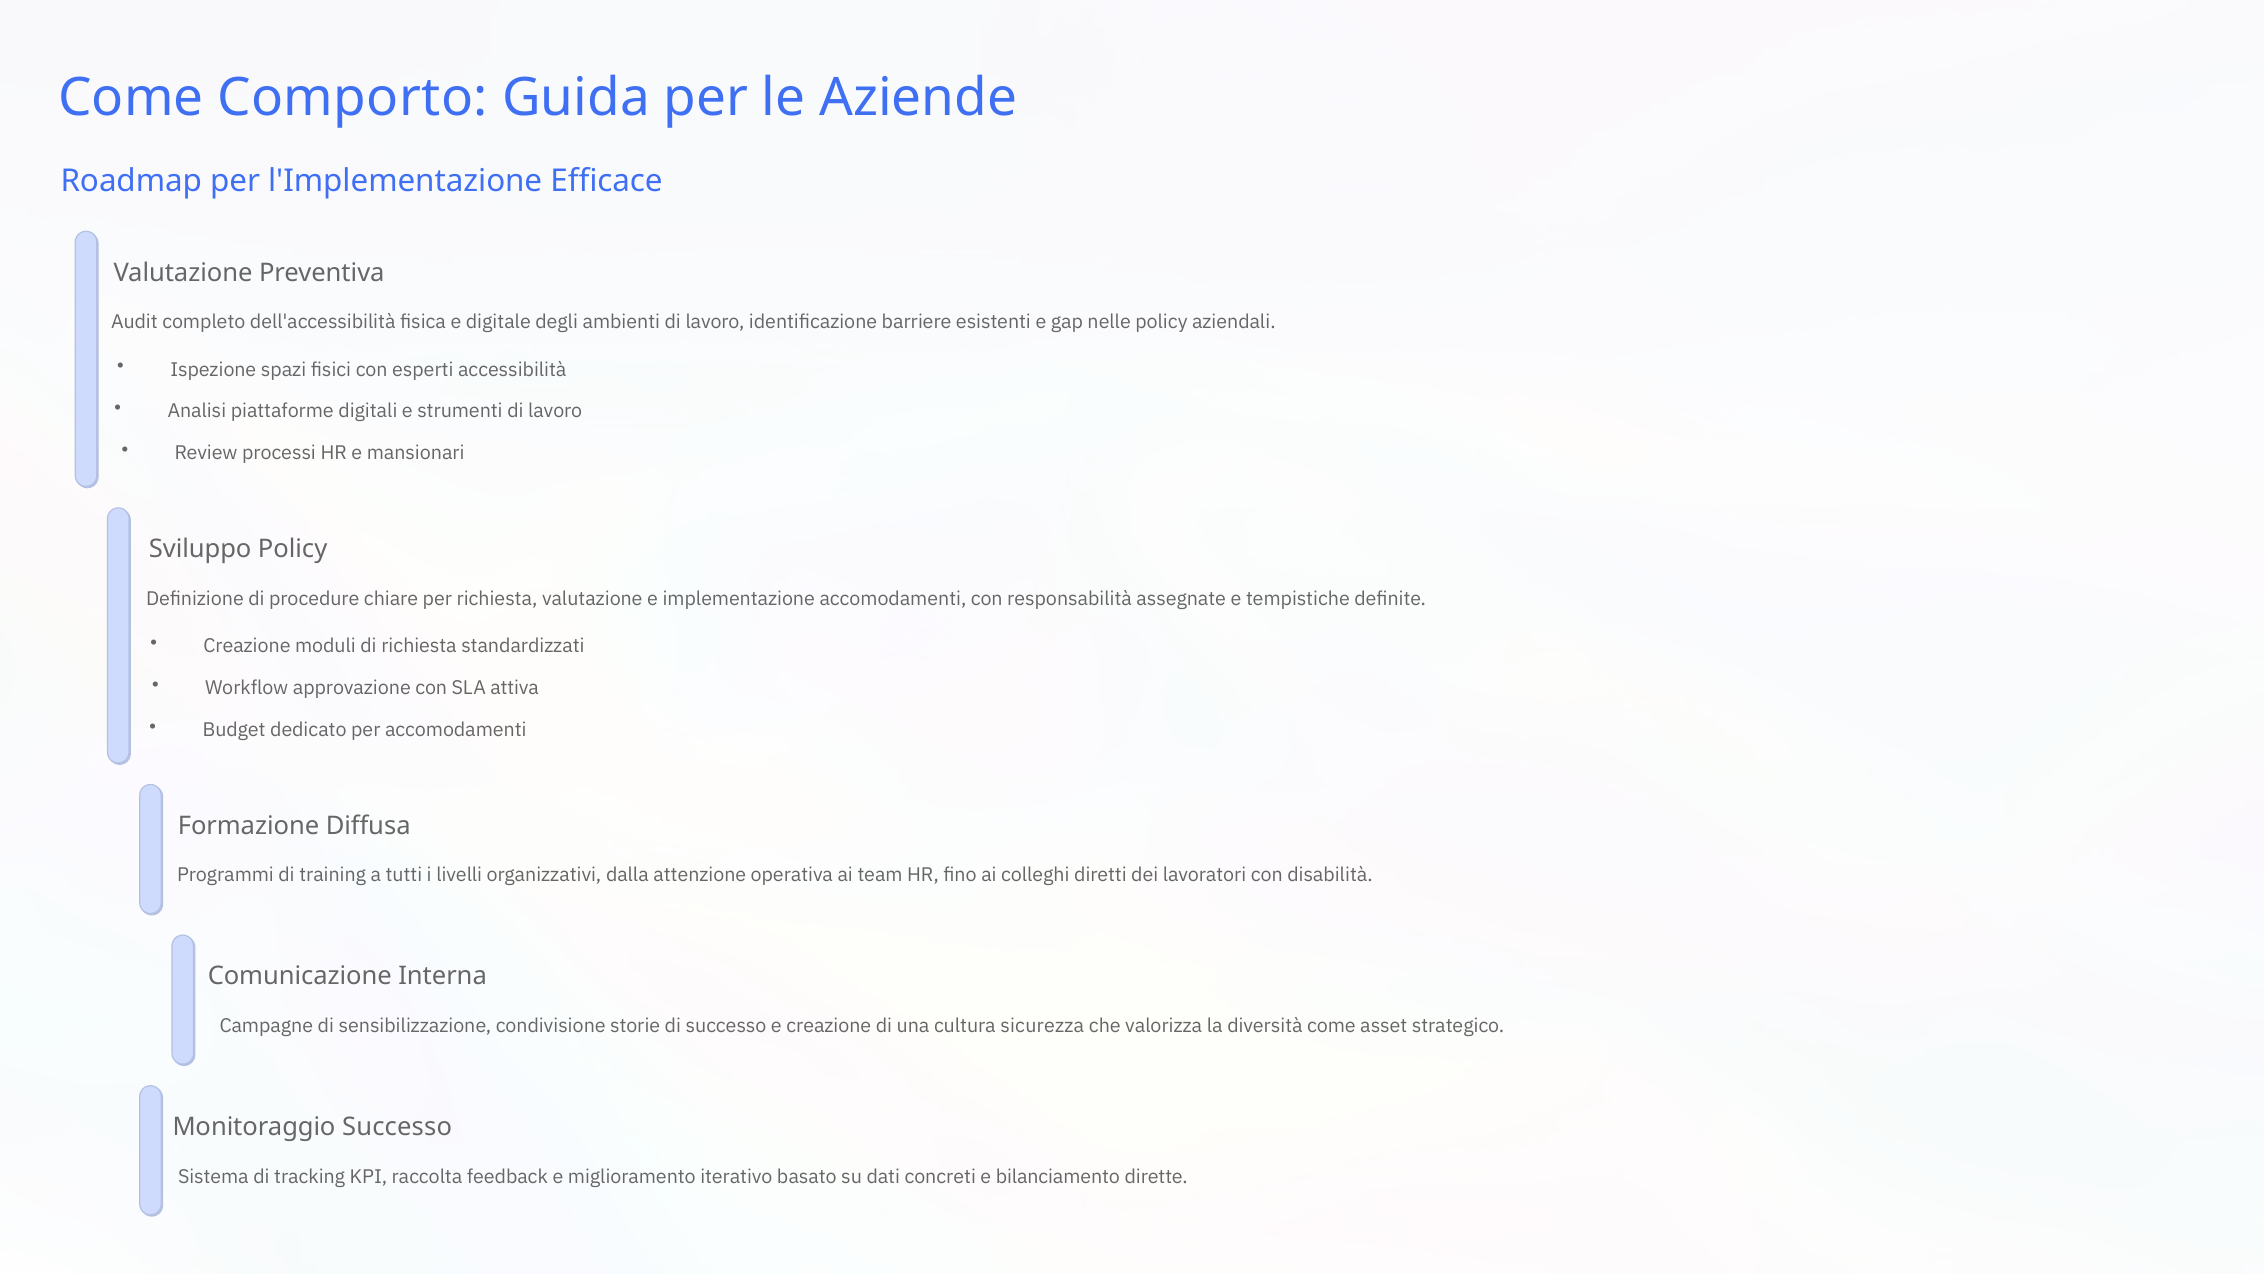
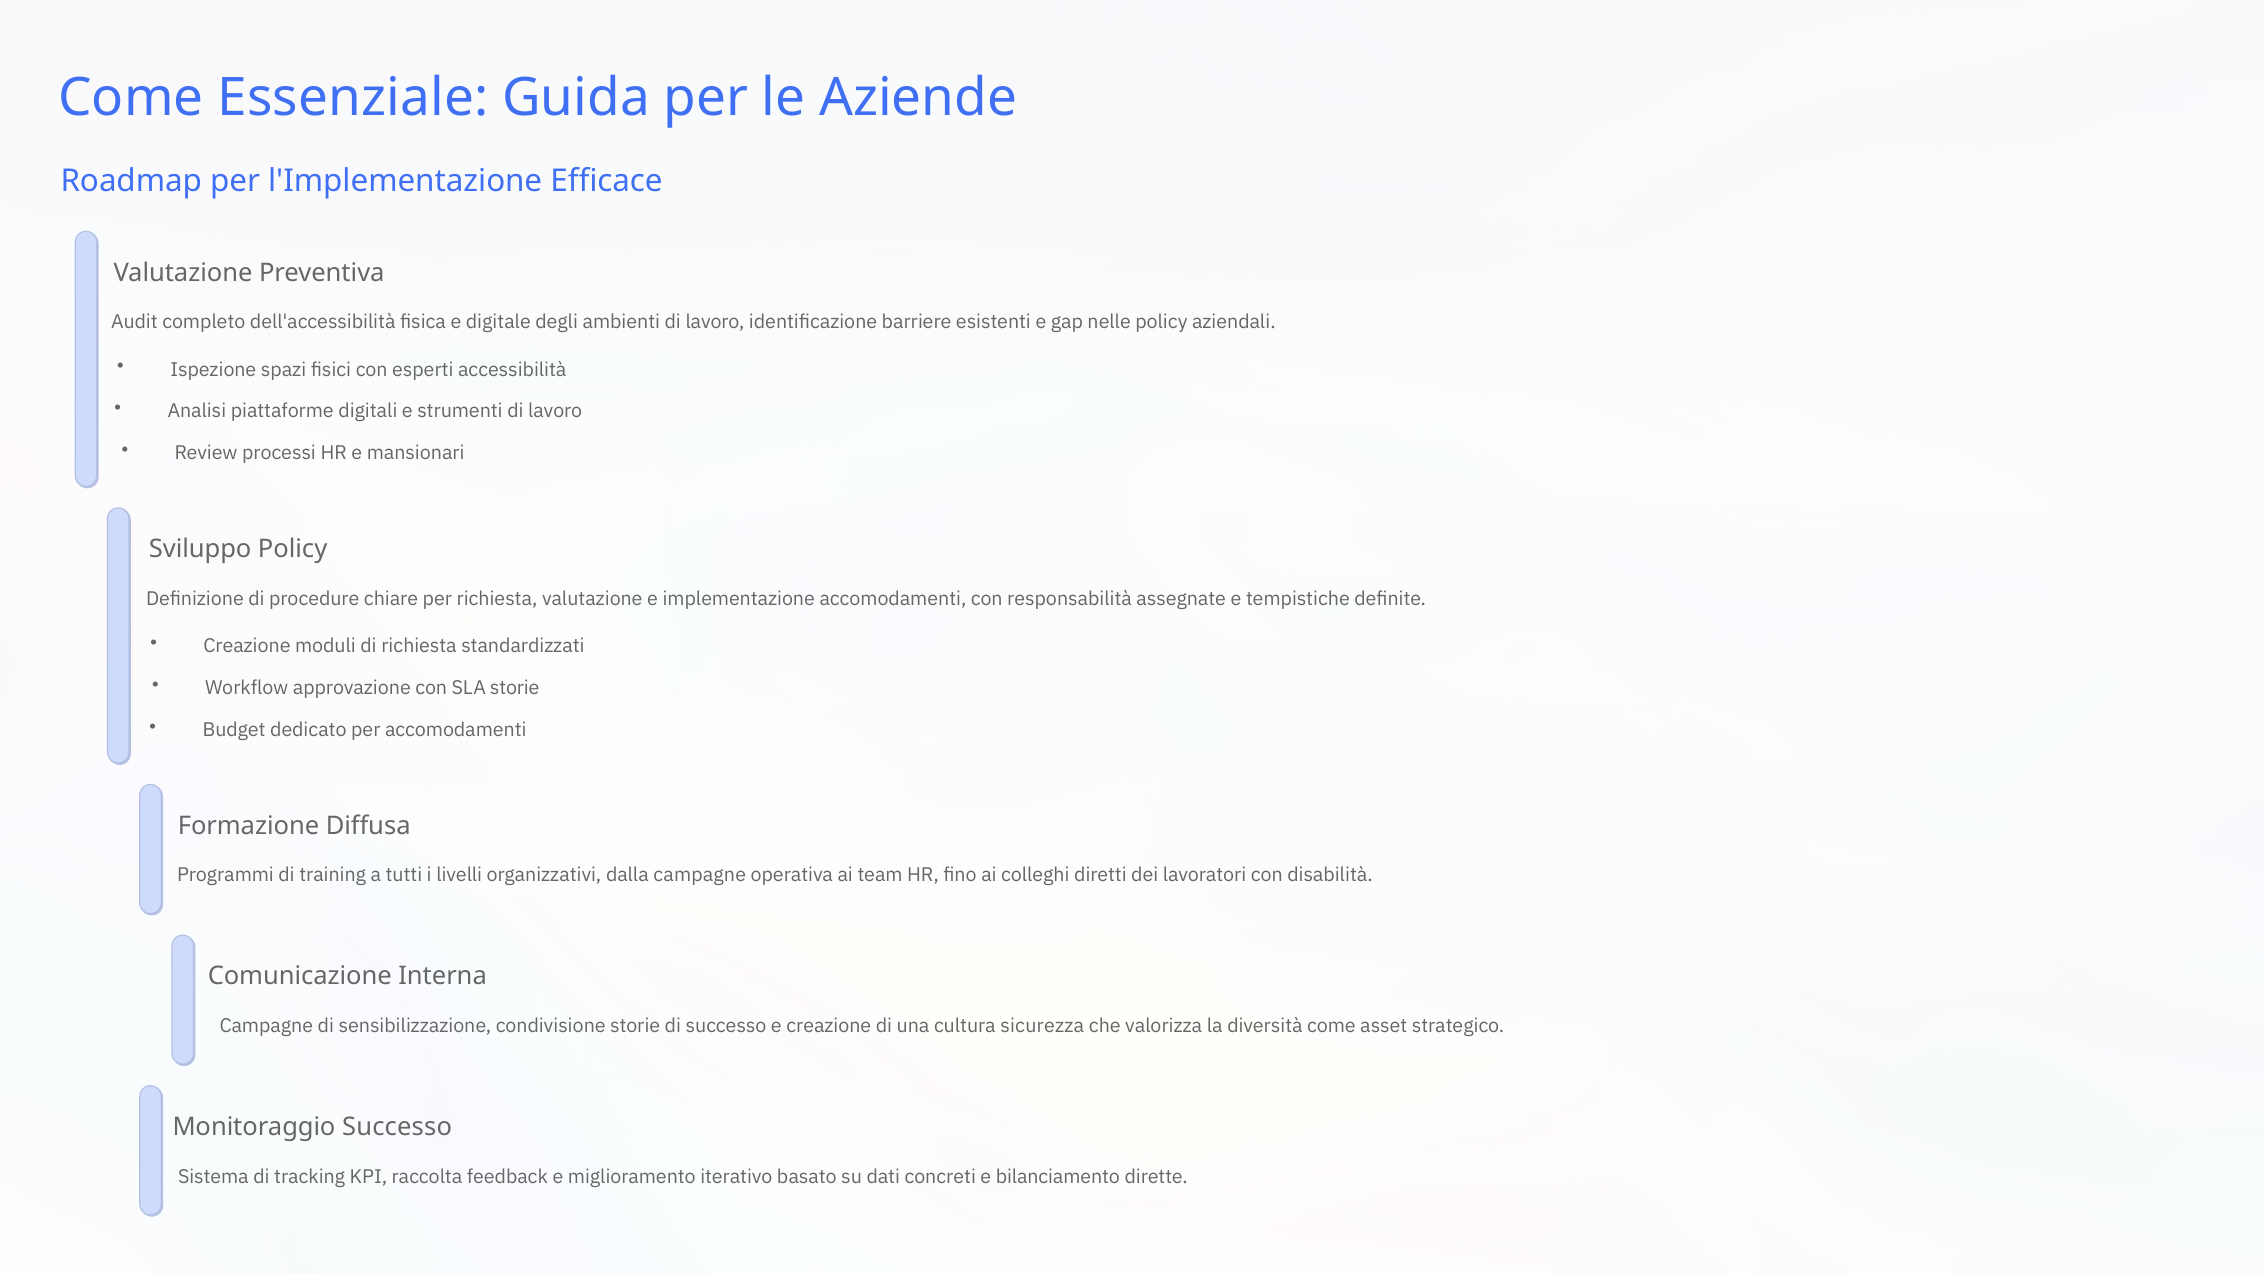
Comporto: Comporto -> Essenziale (353, 98)
SLA attiva: attiva -> storie (515, 688)
dalla attenzione: attenzione -> campagne (700, 875)
